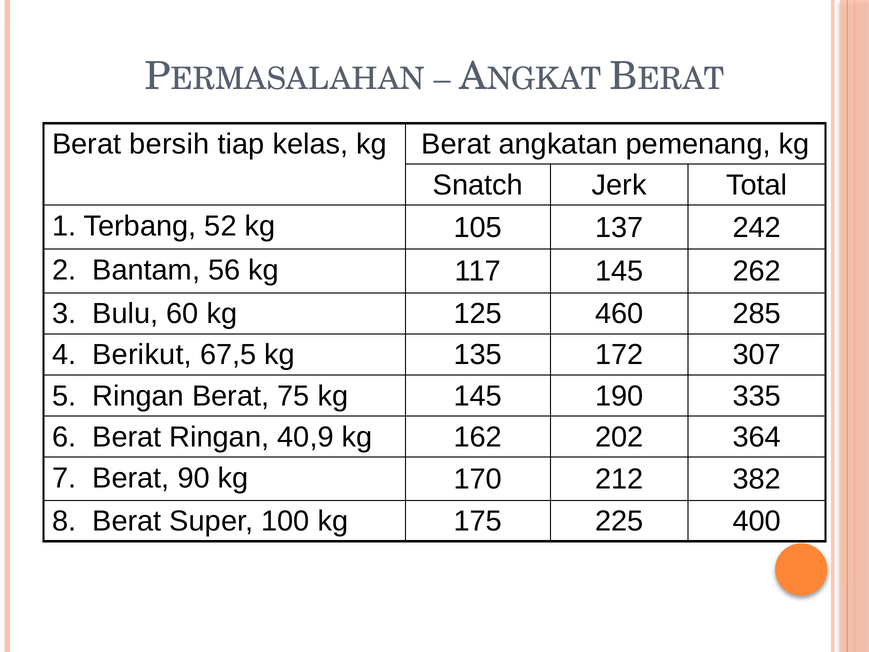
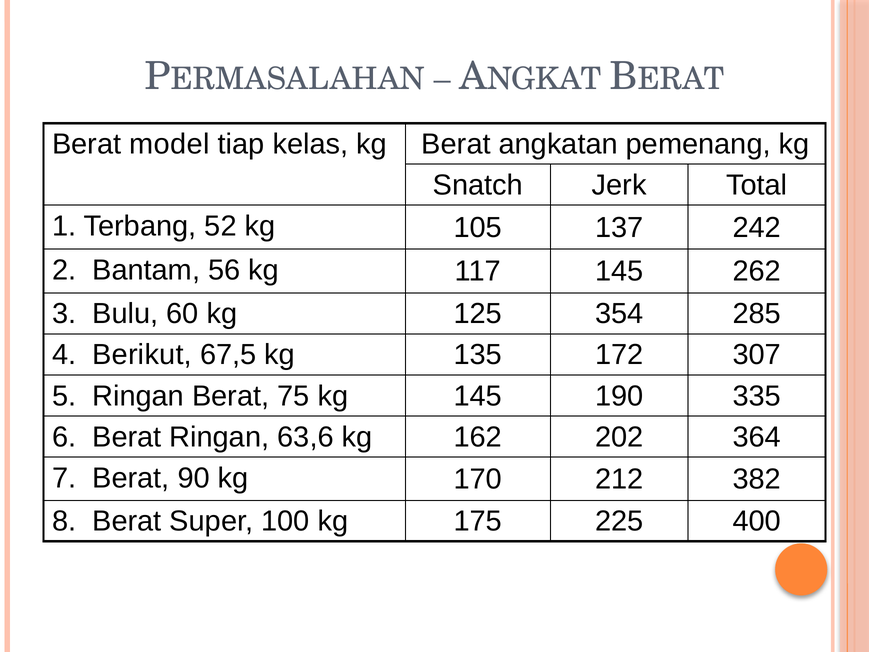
bersih: bersih -> model (169, 144)
460: 460 -> 354 (619, 314)
40,9: 40,9 -> 63,6 (306, 437)
